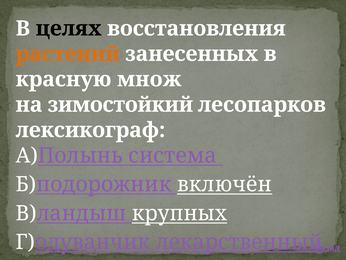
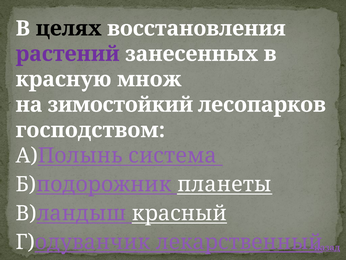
растений colour: orange -> purple (68, 54)
лексикограф: лексикограф -> господством (90, 130)
включён: включён -> планеты (224, 184)
крупных: крупных -> красный (179, 213)
